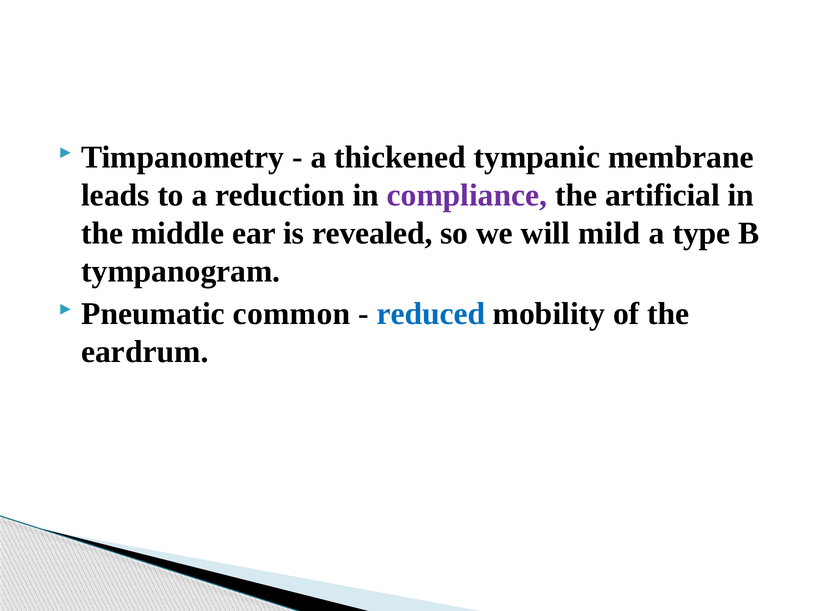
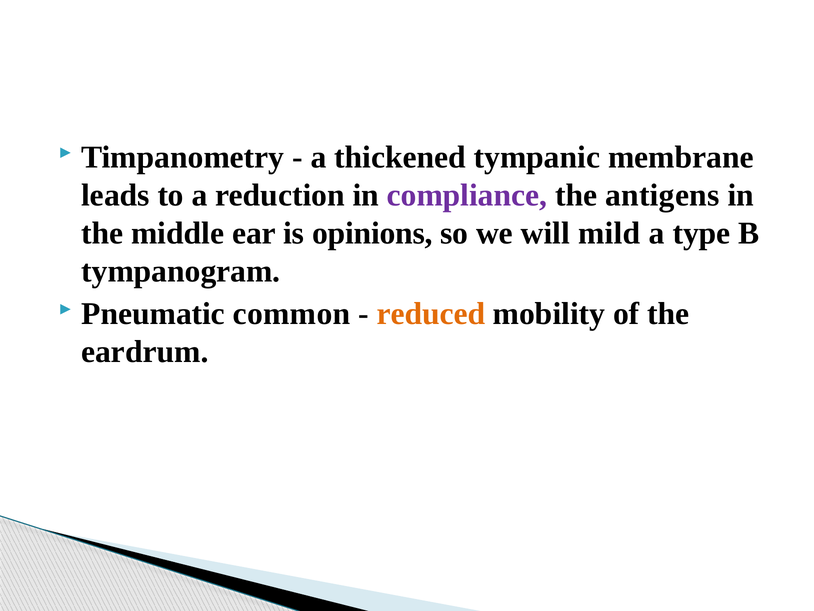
artificial: artificial -> antigens (662, 195)
revealed: revealed -> opinions (372, 233)
reduced colour: blue -> orange (431, 314)
